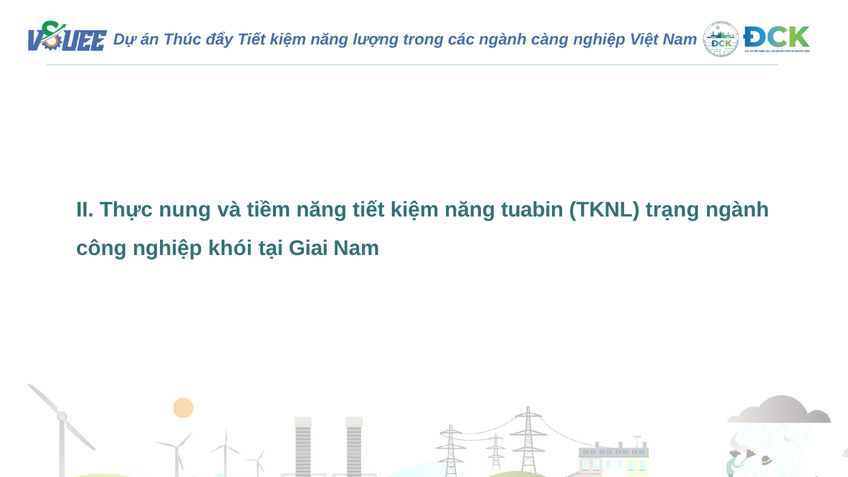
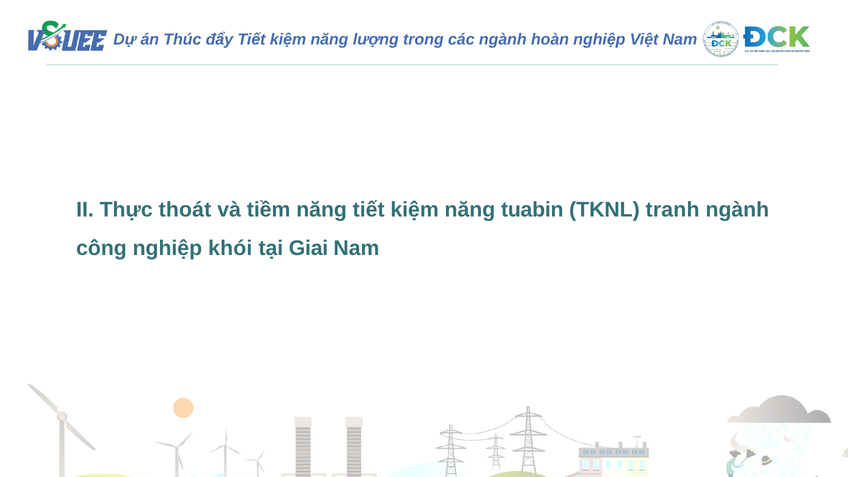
càng: càng -> hoàn (550, 39)
nung: nung -> thoát (185, 210)
trạng: trạng -> tranh (673, 210)
